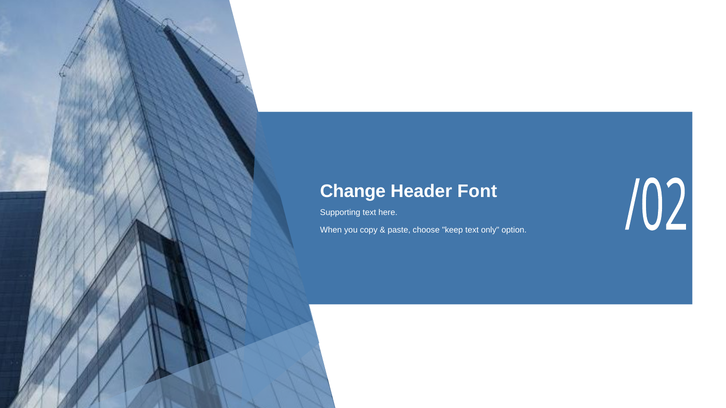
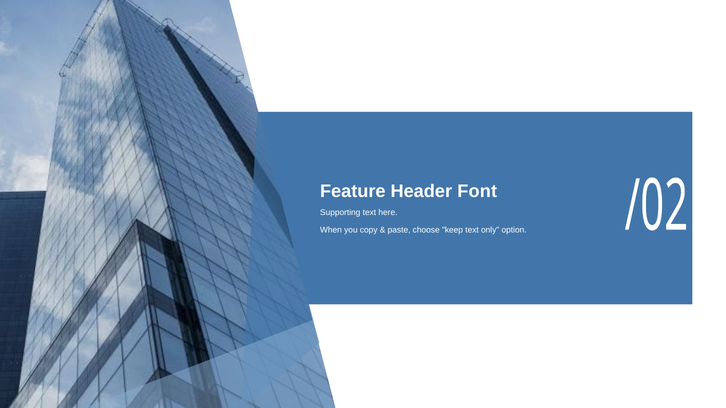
Change: Change -> Feature (353, 192)
